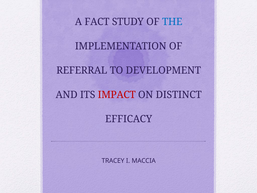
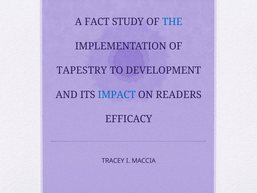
REFERRAL: REFERRAL -> TAPESTRY (82, 70)
IMPACT colour: red -> blue (117, 95)
DISTINCT: DISTINCT -> READERS (179, 95)
